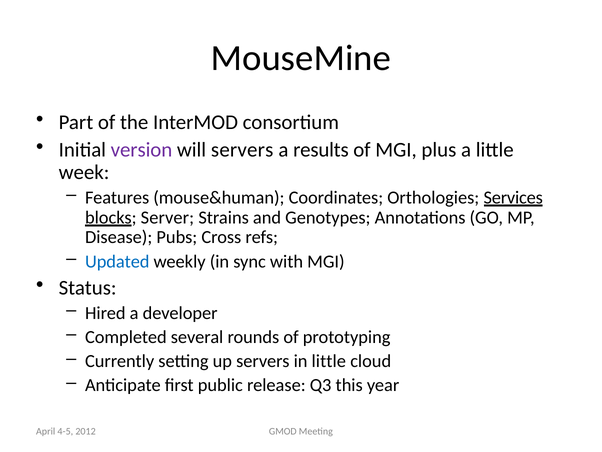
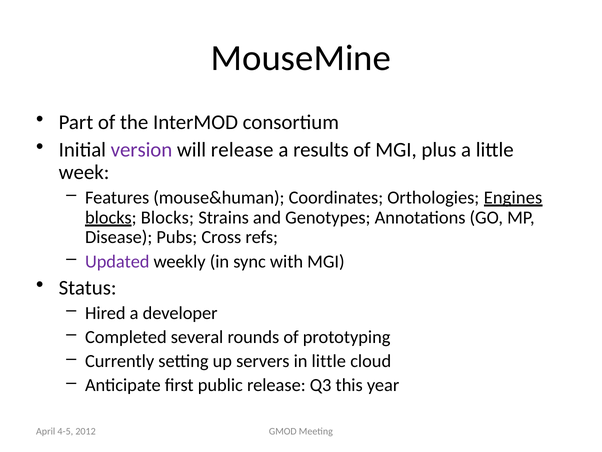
will servers: servers -> release (242, 150)
Services: Services -> Engines (513, 197)
blocks Server: Server -> Blocks (167, 217)
Updated colour: blue -> purple (117, 261)
